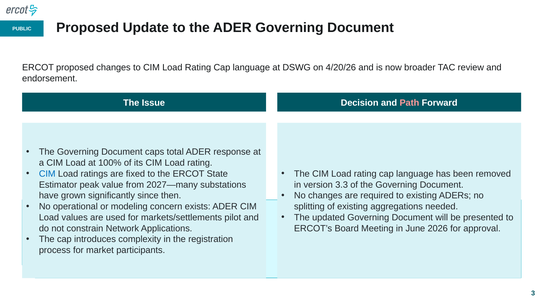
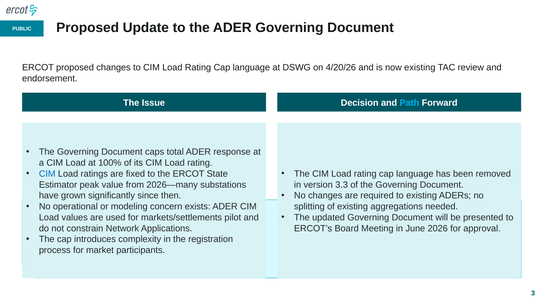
now broader: broader -> existing (420, 67)
Path colour: pink -> light blue (409, 103)
2027—many: 2027—many -> 2026—many (172, 184)
